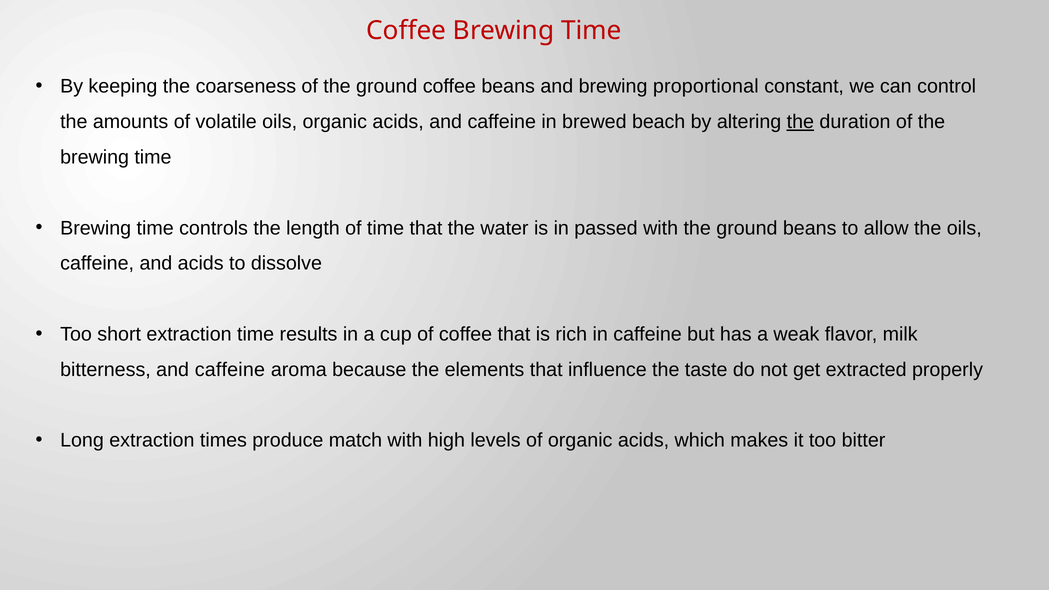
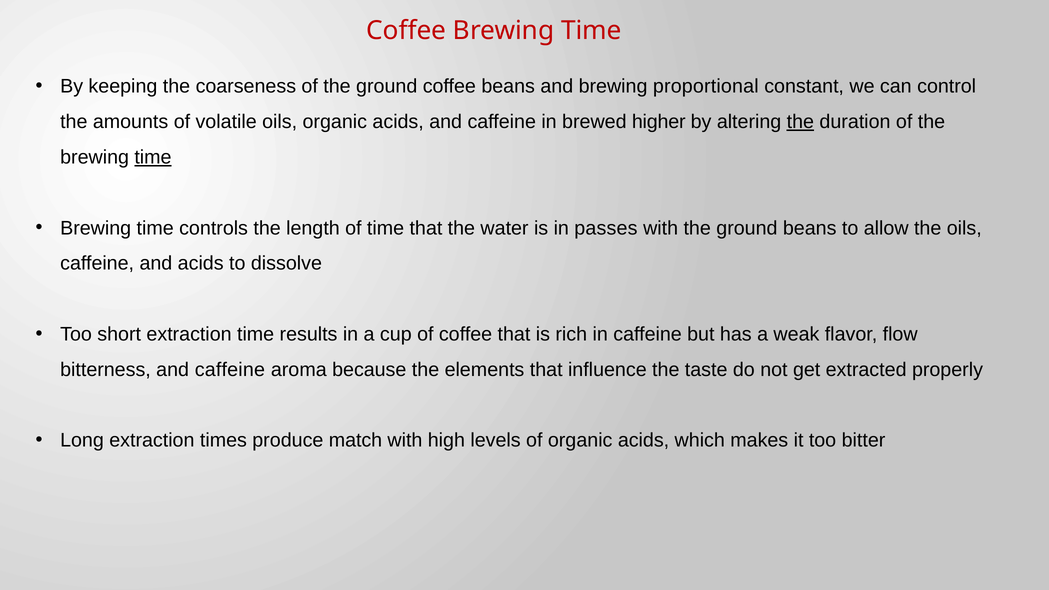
beach: beach -> higher (659, 122)
time underline: none -> present (153, 157)
passed: passed -> passes (606, 228)
milk: milk -> flow (900, 334)
